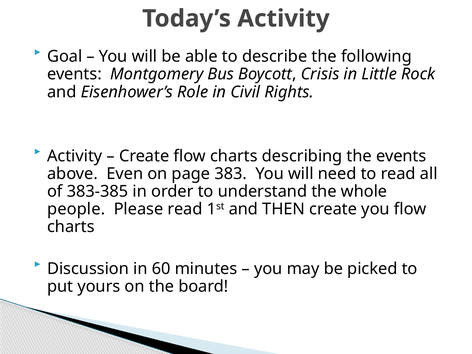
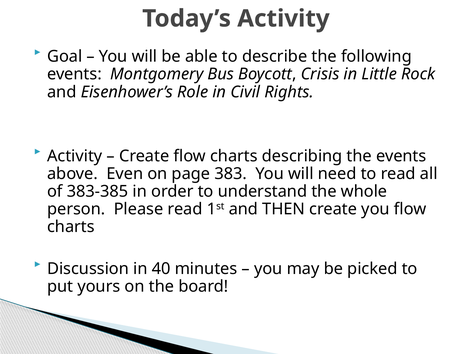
people: people -> person (76, 209)
60: 60 -> 40 (161, 269)
